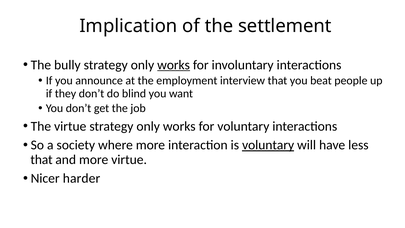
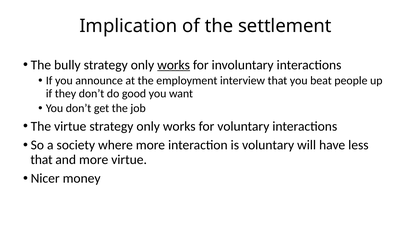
blind: blind -> good (134, 93)
voluntary underline: present -> none (268, 145)
harder: harder -> money (82, 178)
